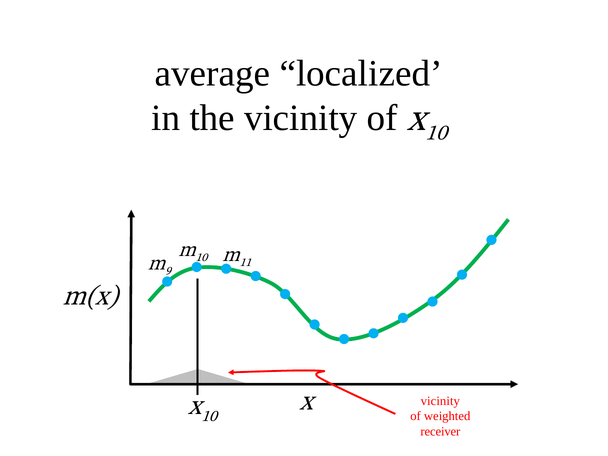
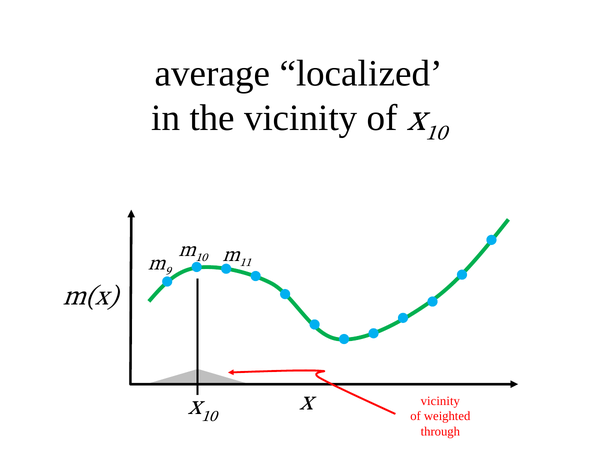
receiver: receiver -> through (440, 431)
